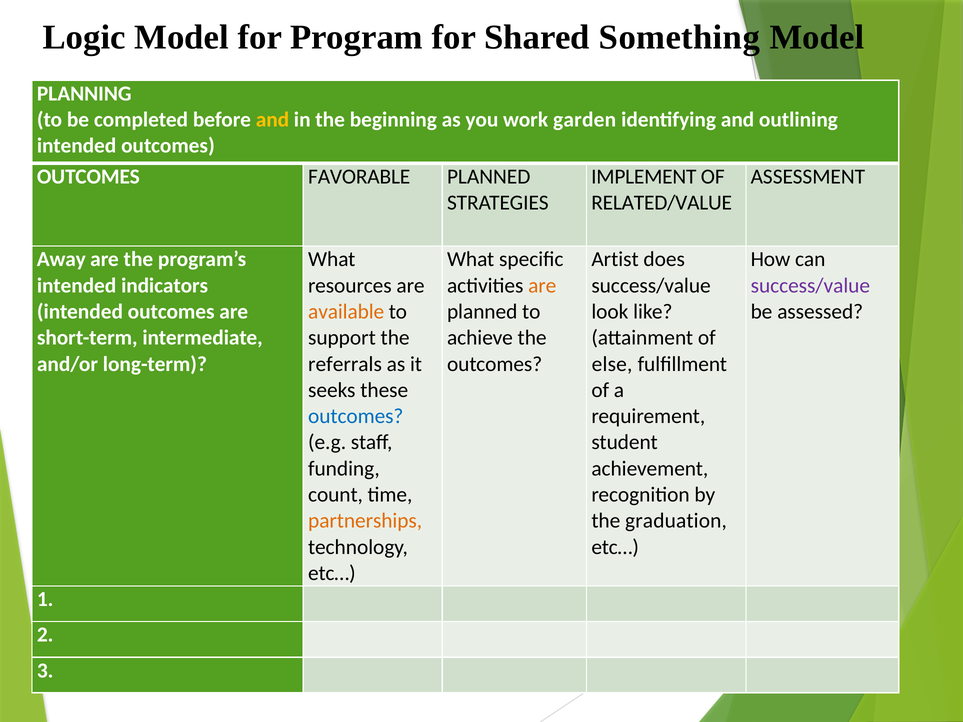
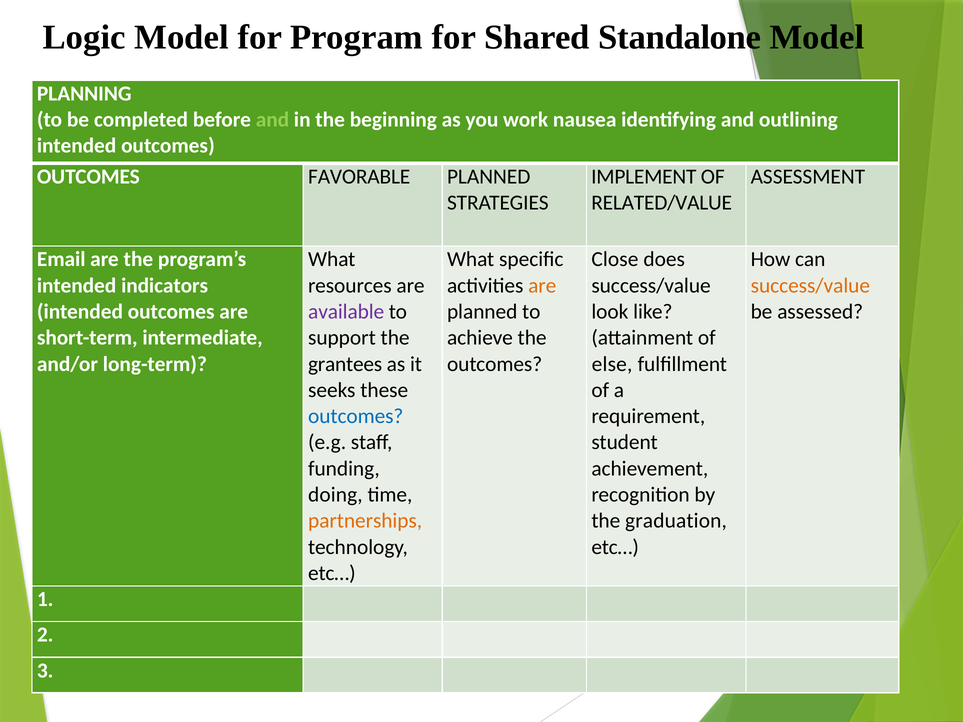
Something: Something -> Standalone (680, 37)
and colour: yellow -> light green (272, 120)
garden: garden -> nausea (585, 120)
Away: Away -> Email (61, 259)
Artist: Artist -> Close (615, 259)
success/value colour: purple -> orange (810, 286)
available colour: orange -> purple (346, 312)
referrals: referrals -> grantees (345, 364)
count: count -> doing (335, 495)
